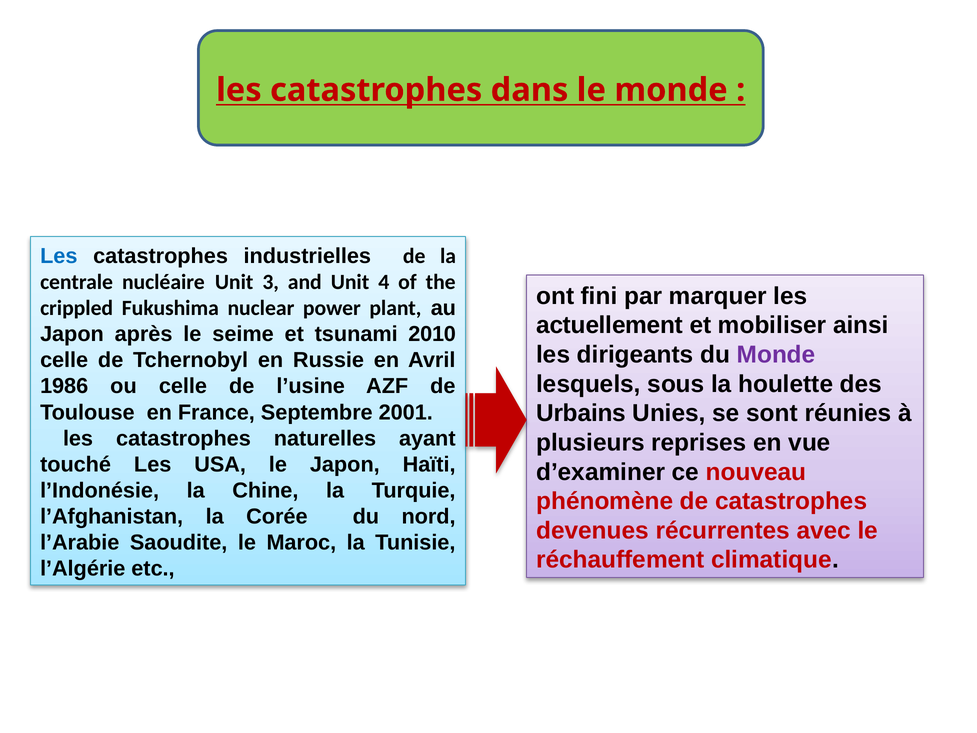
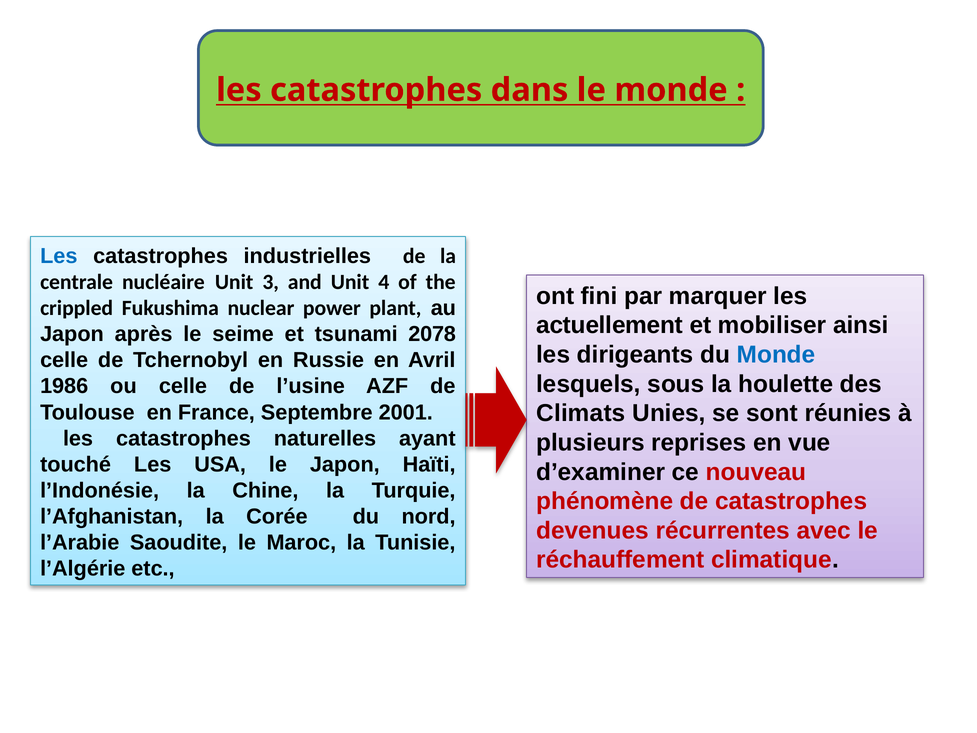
2010: 2010 -> 2078 (432, 334)
Monde colour: purple -> blue (776, 355)
Urbains: Urbains -> Climats (581, 413)
